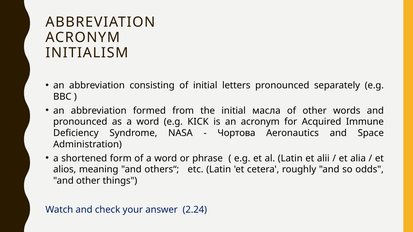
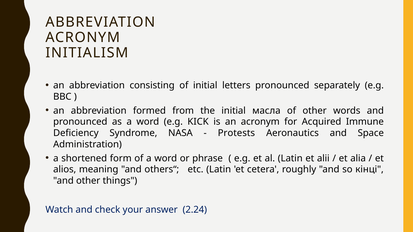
Чортова: Чортова -> Protests (236, 133)
odds: odds -> кінці (370, 170)
